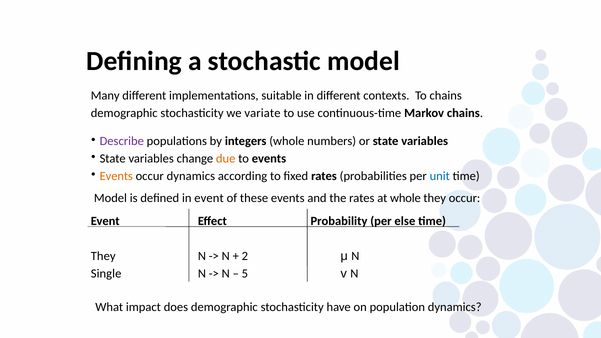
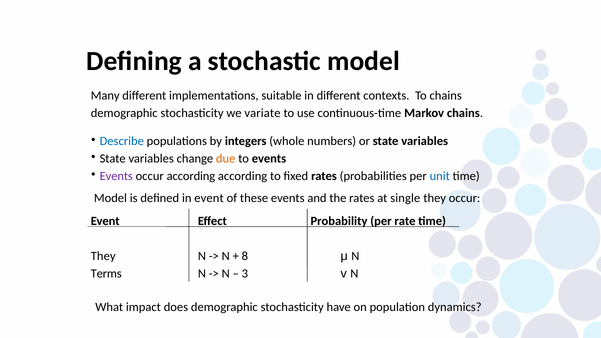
Describe colour: purple -> blue (122, 141)
Events colour: orange -> purple (116, 176)
occur dynamics: dynamics -> according (191, 176)
at whole: whole -> single (405, 198)
else: else -> rate (405, 221)
2: 2 -> 8 (245, 256)
Single: Single -> Terms (106, 274)
5: 5 -> 3 (245, 274)
